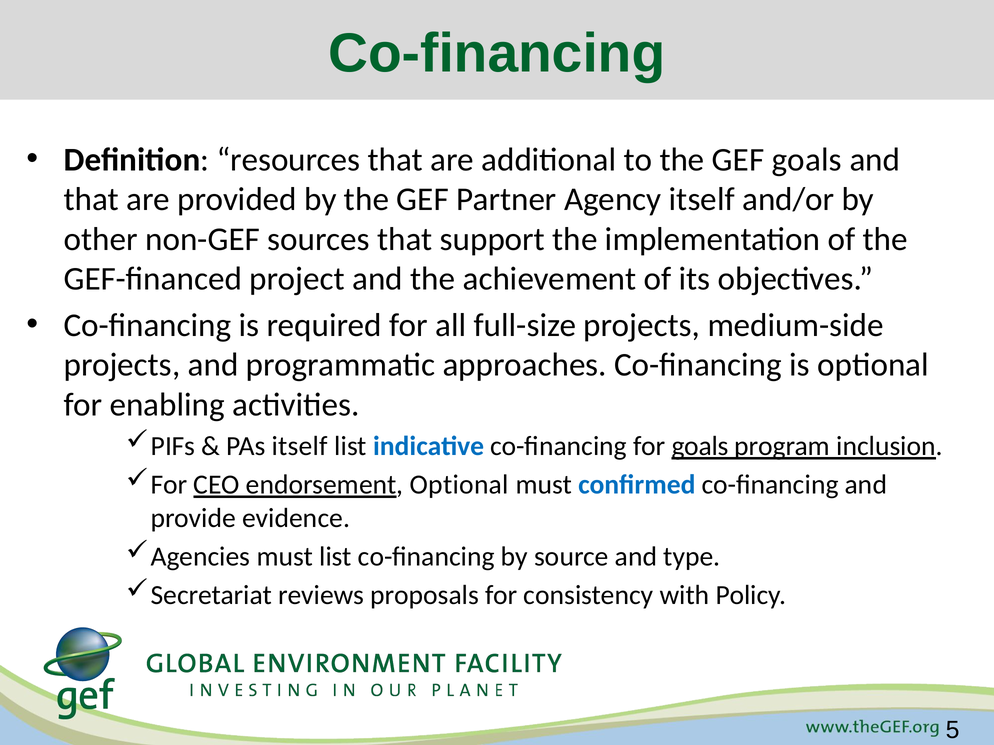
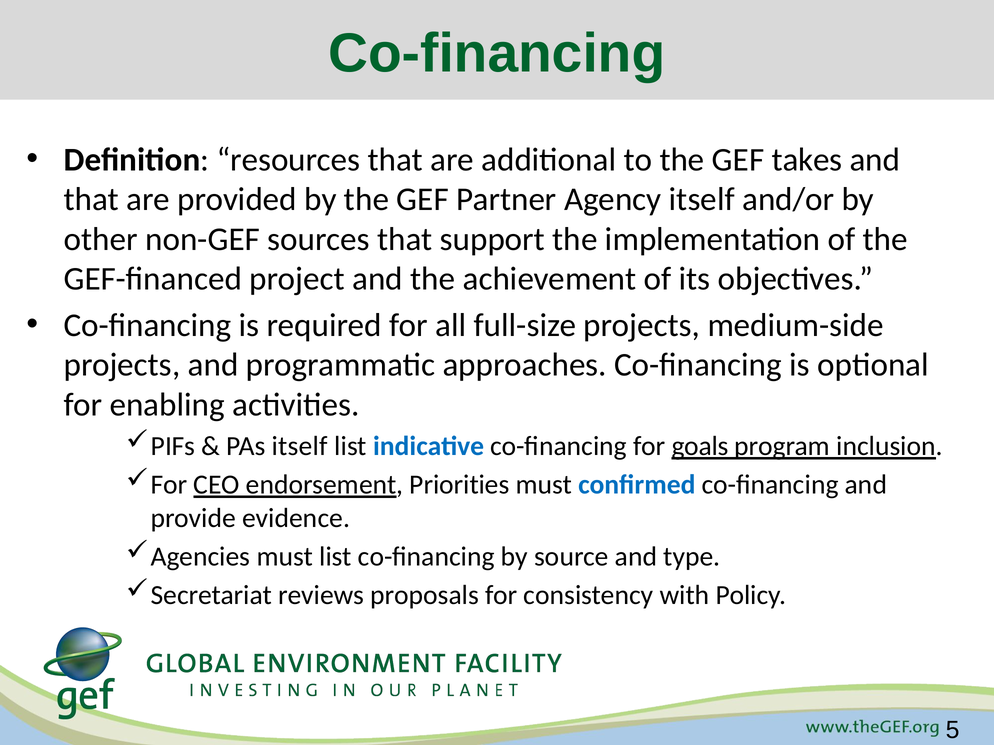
GEF goals: goals -> takes (807, 160)
endorsement Optional: Optional -> Priorities (459, 485)
